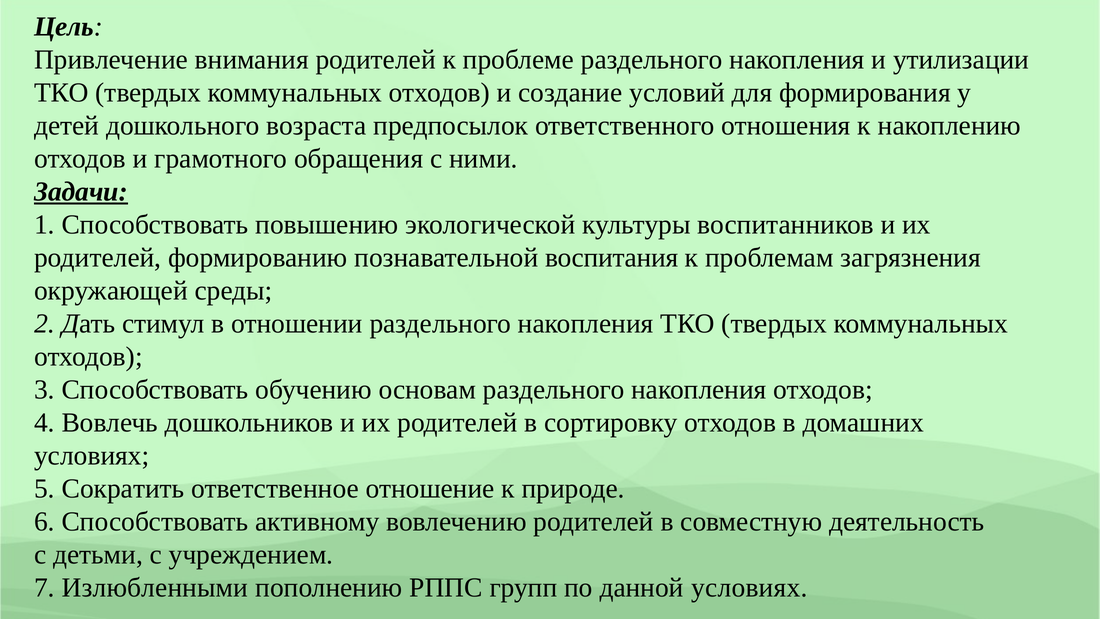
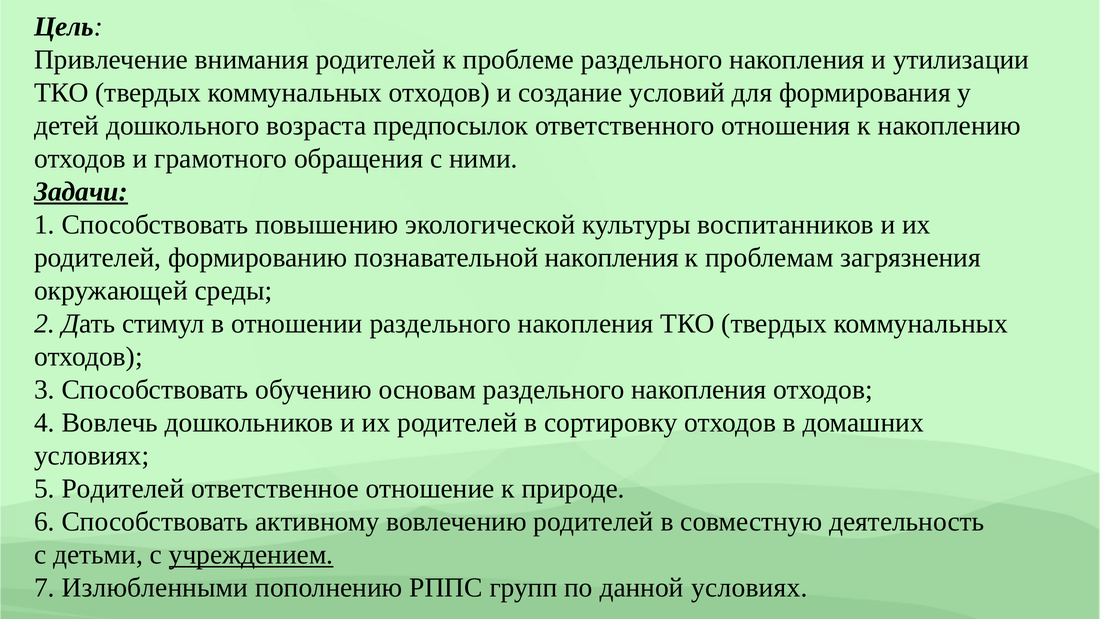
познавательной воспитания: воспитания -> накопления (612, 258)
5 Сократить: Сократить -> Родителей (123, 489)
учреждением underline: none -> present (251, 555)
